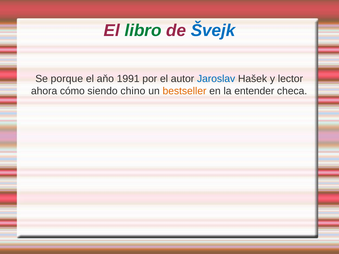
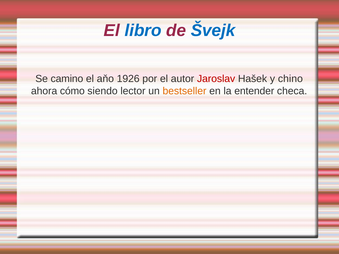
libro colour: green -> blue (143, 31)
porque: porque -> camino (67, 79)
1991: 1991 -> 1926 (128, 79)
Jaroslav colour: blue -> red (216, 79)
lector: lector -> chino (290, 79)
chino: chino -> lector (133, 91)
